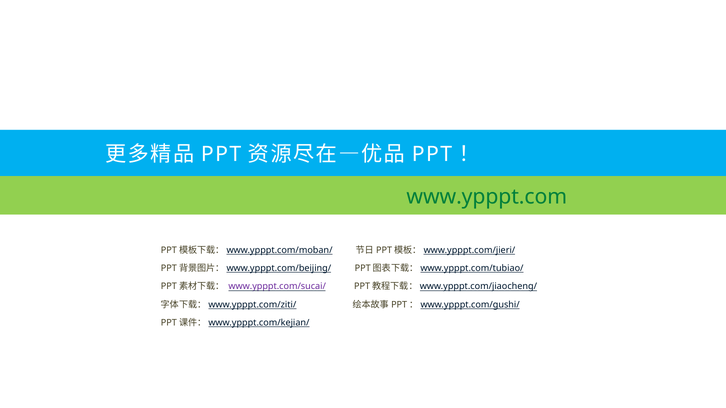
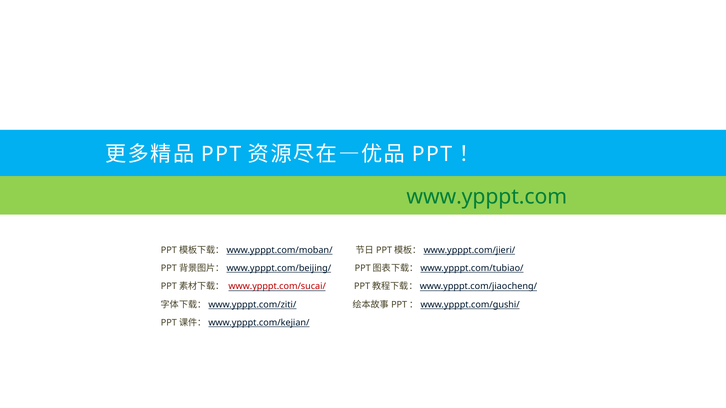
www.ypppt.com/sucai/ colour: purple -> red (277, 287)
